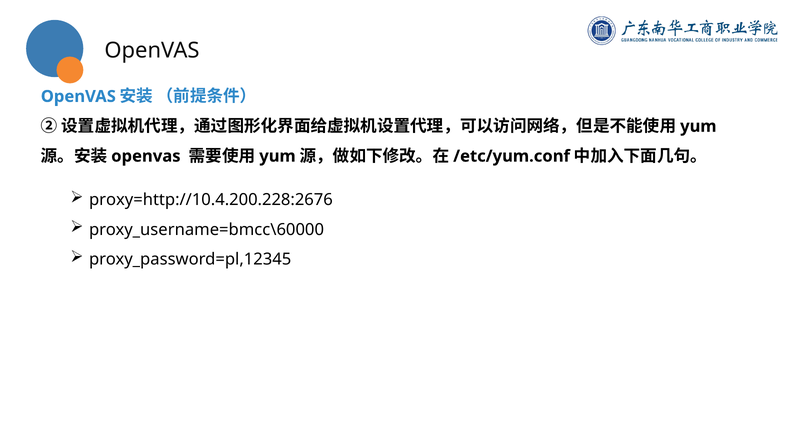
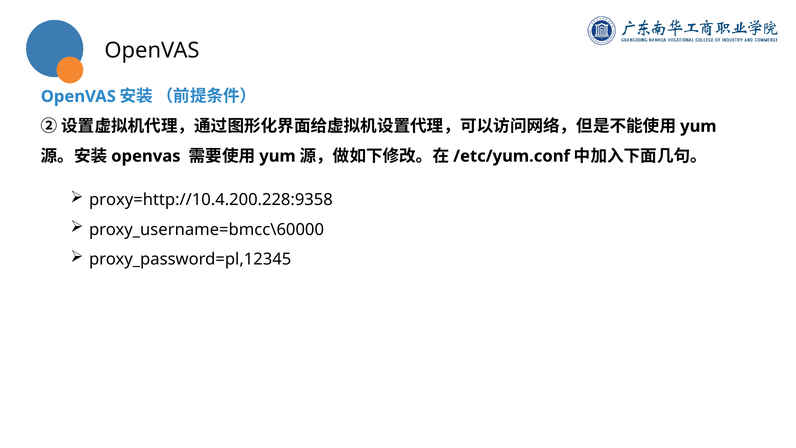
proxy=http://10.4.200.228:2676: proxy=http://10.4.200.228:2676 -> proxy=http://10.4.200.228:9358 (211, 200)
